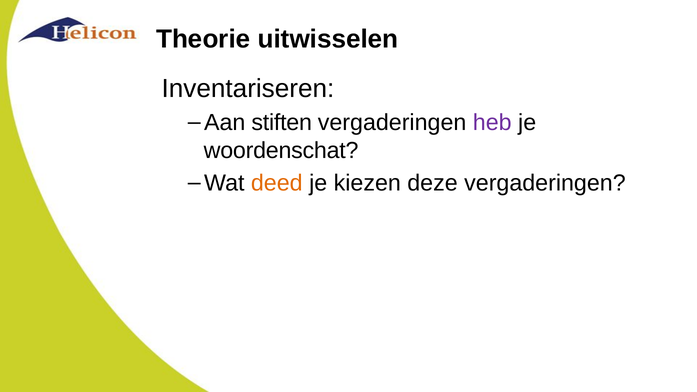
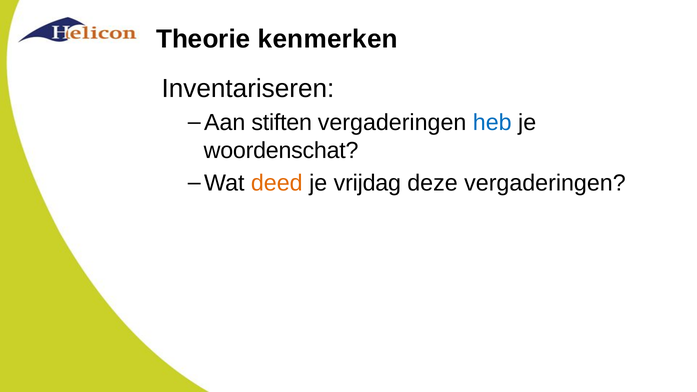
uitwisselen: uitwisselen -> kenmerken (328, 39)
heb colour: purple -> blue (492, 123)
kiezen: kiezen -> vrijdag (367, 183)
